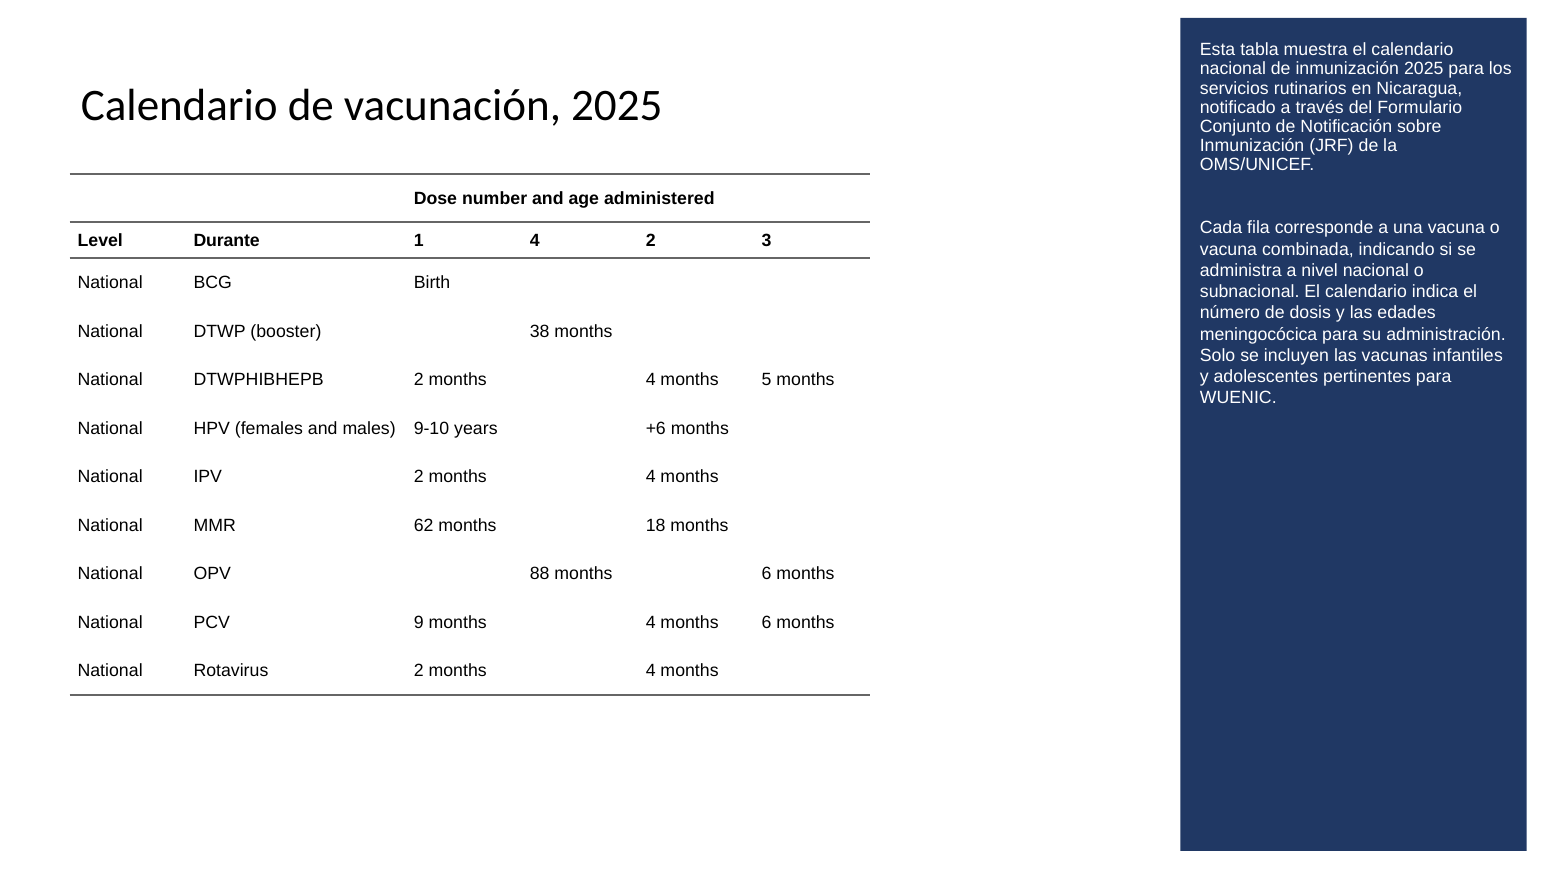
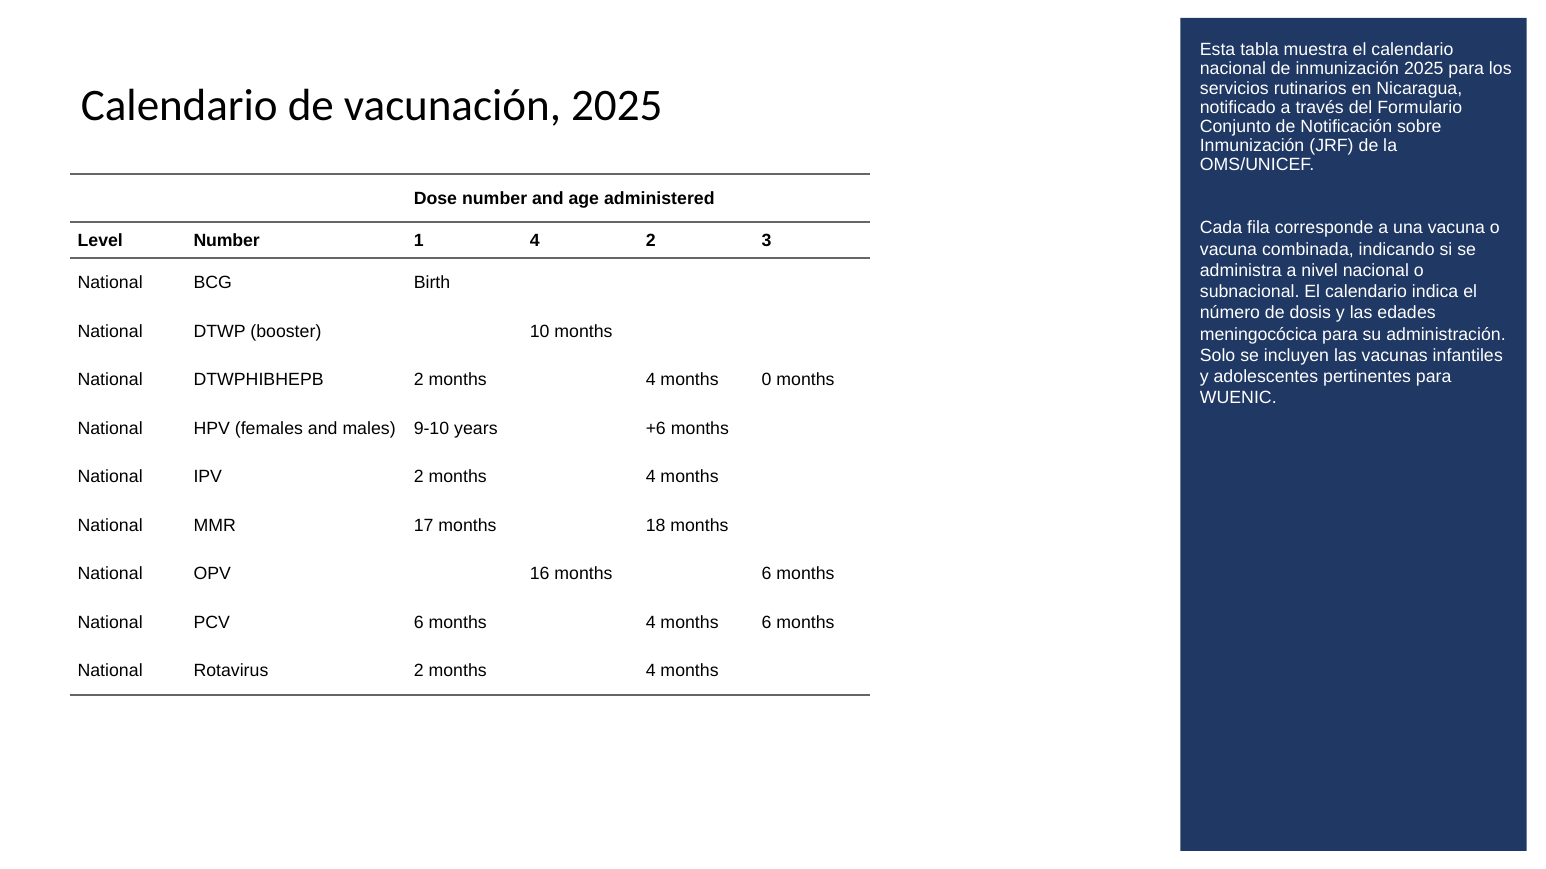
Level Durante: Durante -> Number (227, 241)
38: 38 -> 10 (540, 332)
5: 5 -> 0 (767, 380)
62: 62 -> 17 (424, 526)
88: 88 -> 16 (540, 574)
PCV 9: 9 -> 6 (419, 623)
